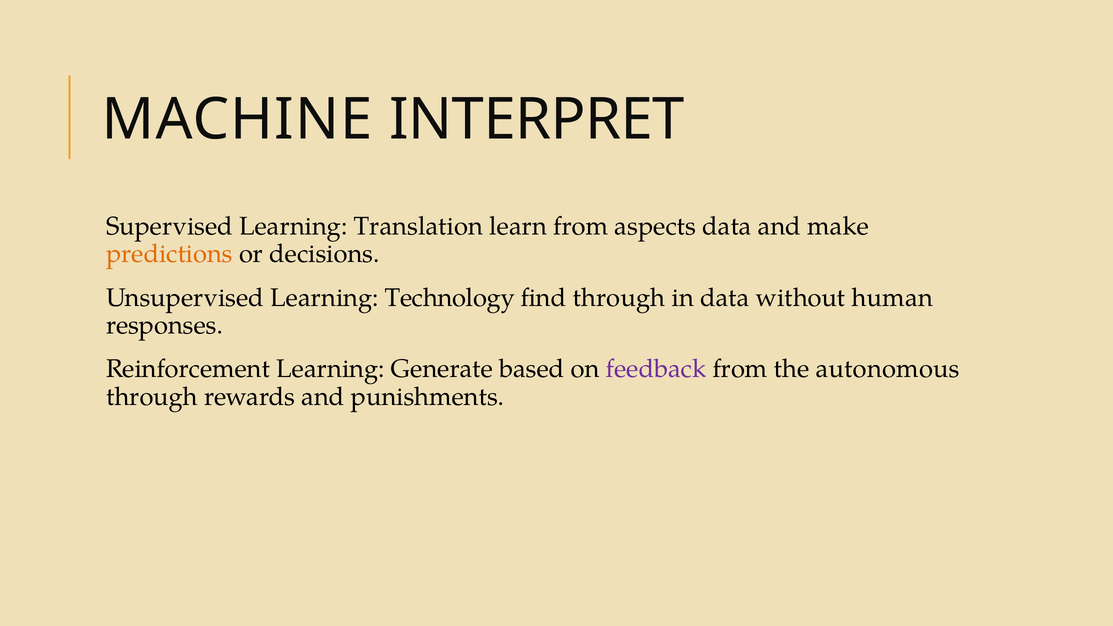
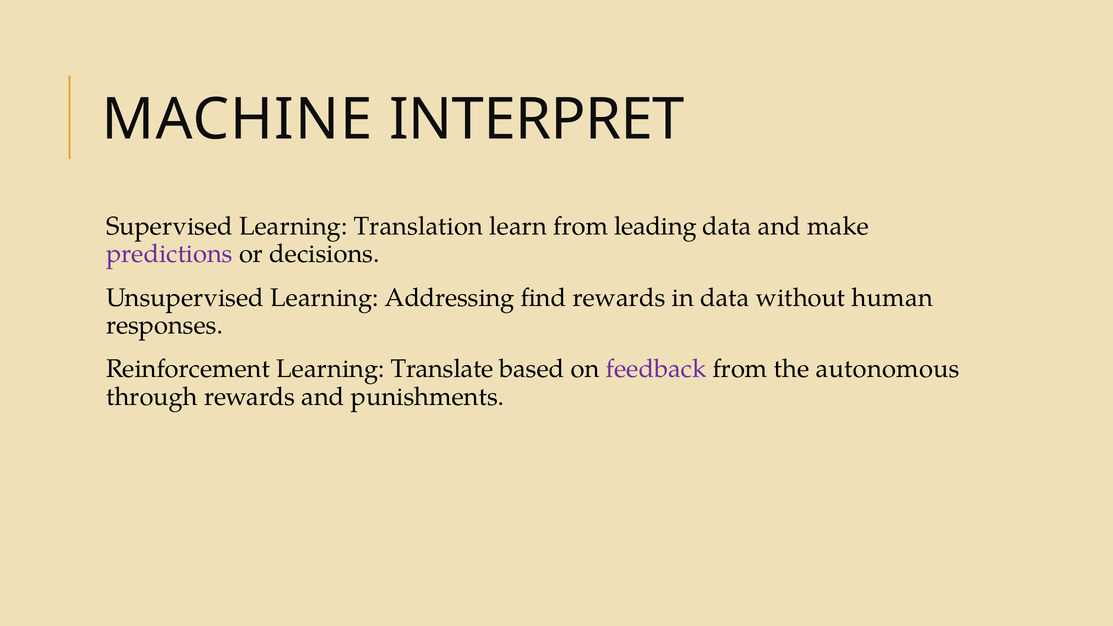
aspects: aspects -> leading (655, 226)
predictions colour: orange -> purple (169, 254)
Technology: Technology -> Addressing (450, 298)
find through: through -> rewards (619, 298)
Generate: Generate -> Translate (442, 369)
